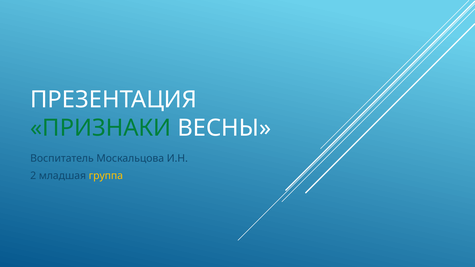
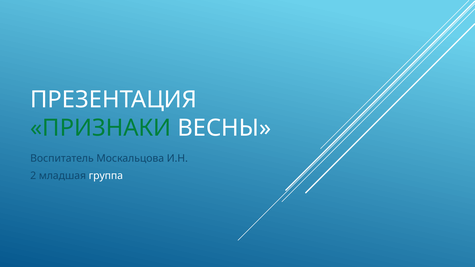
группа colour: yellow -> white (106, 176)
